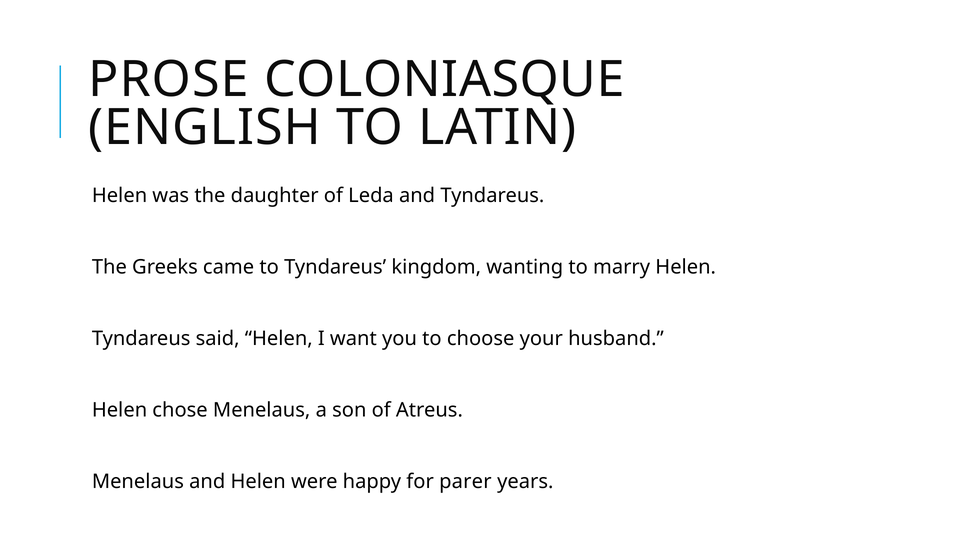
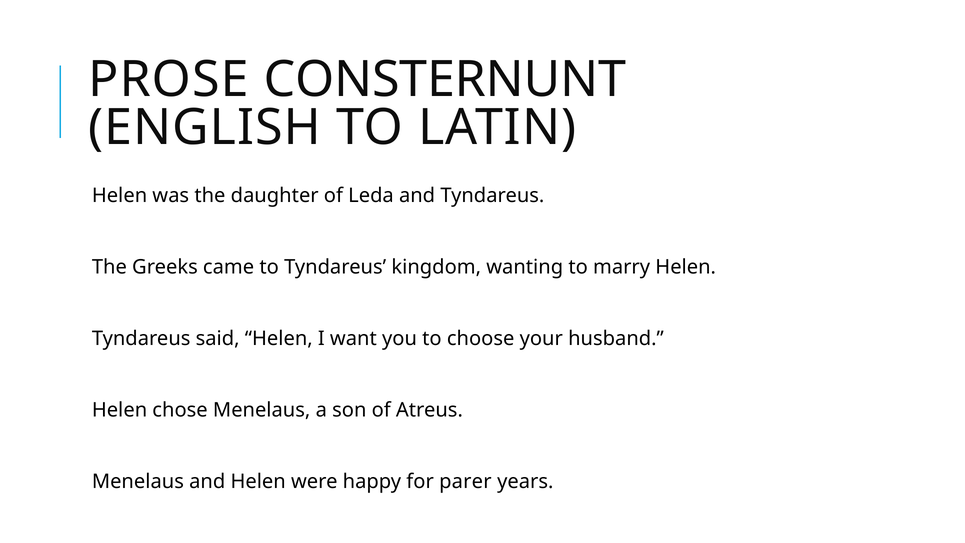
COLONIASQUE: COLONIASQUE -> CONSTERNUNT (445, 79)
